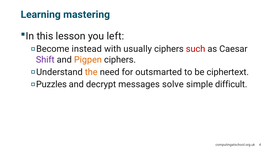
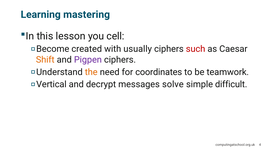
left: left -> cell (115, 36)
instead: instead -> created (87, 49)
Shift colour: purple -> orange (45, 60)
Pigpen colour: orange -> purple (88, 60)
outsmarted: outsmarted -> coordinates (159, 72)
ciphertext: ciphertext -> teamwork (228, 72)
Puzzles: Puzzles -> Vertical (51, 85)
